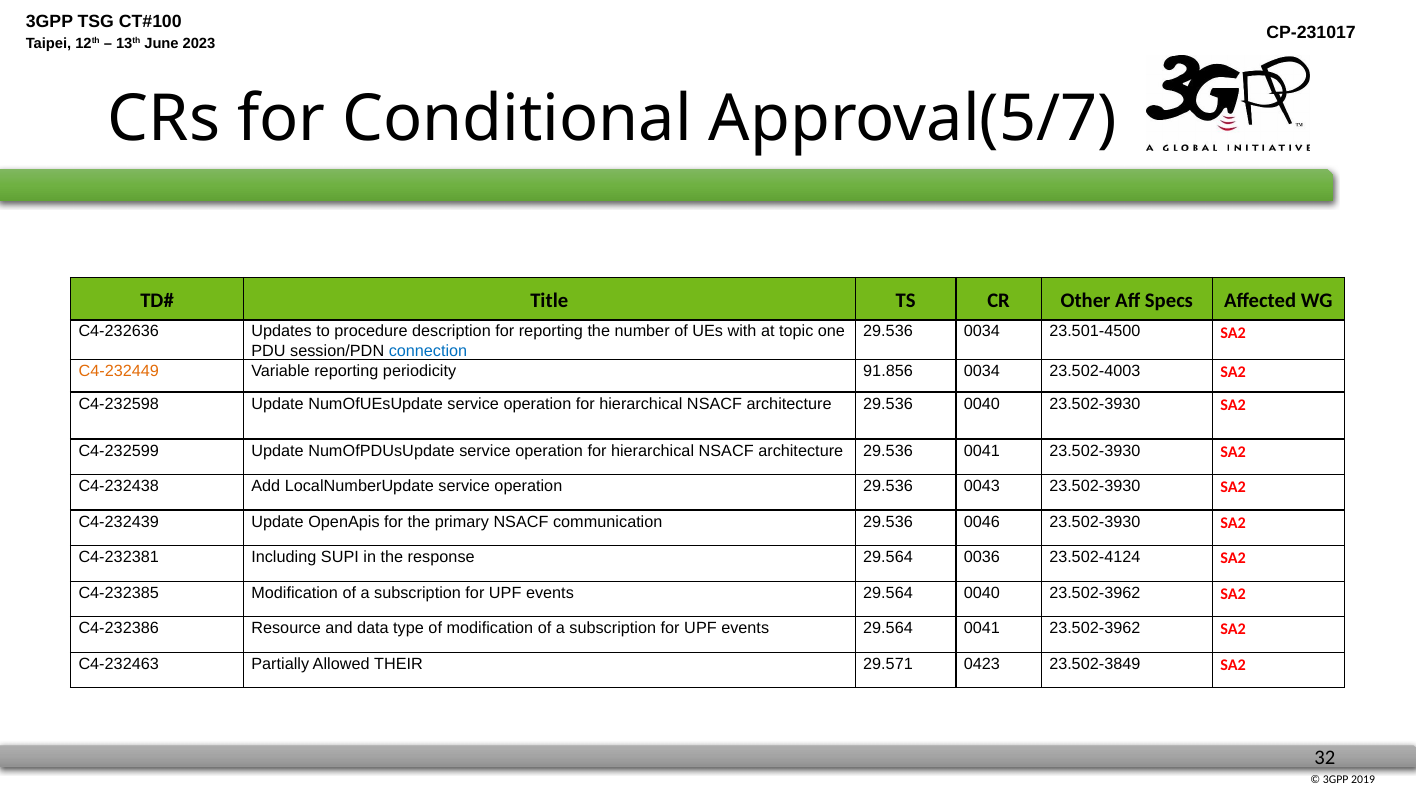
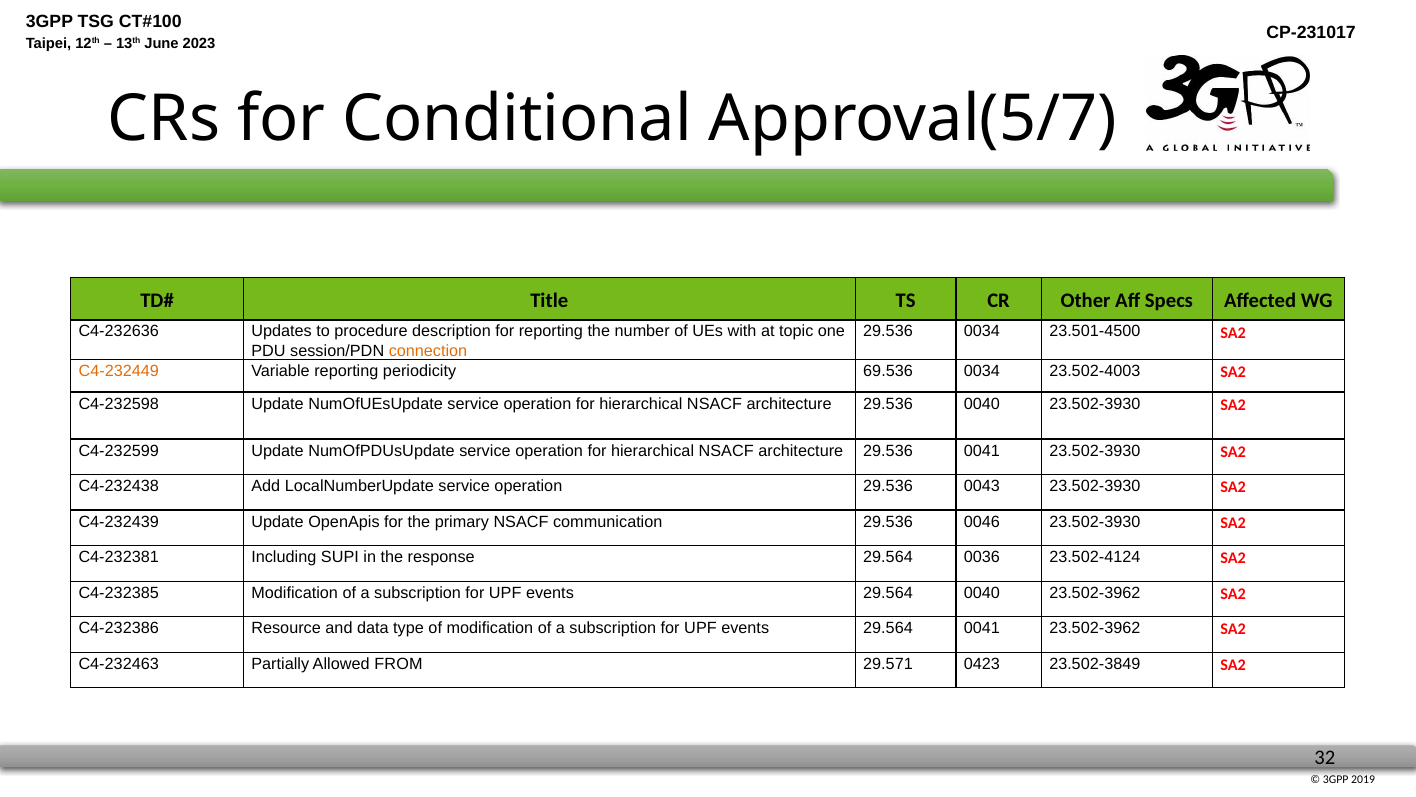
connection colour: blue -> orange (428, 351)
91.856: 91.856 -> 69.536 (888, 371)
THEIR: THEIR -> FROM (399, 663)
